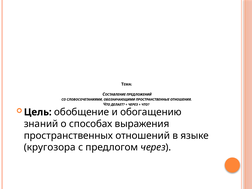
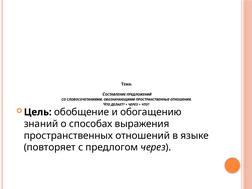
кругозора: кругозора -> повторяет (50, 147)
